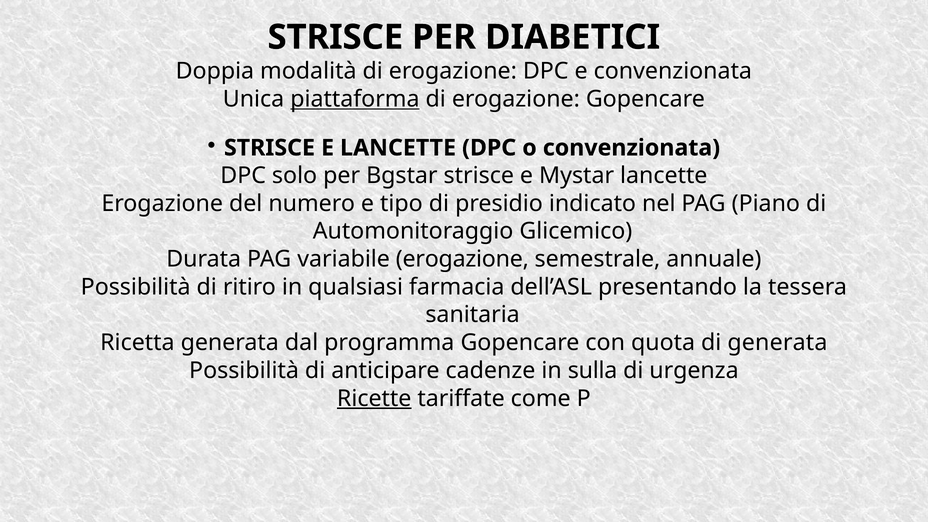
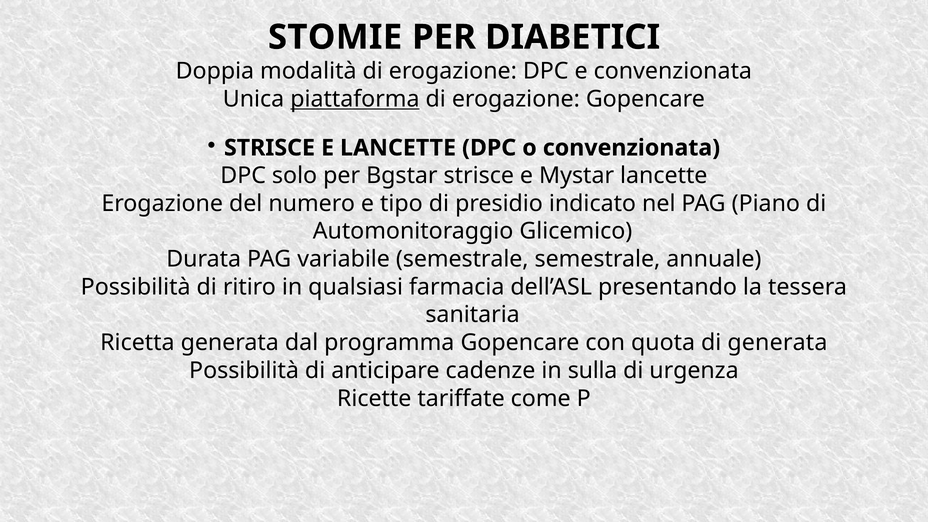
STRISCE: STRISCE -> STOMIE (335, 37)
variabile erogazione: erogazione -> semestrale (462, 259)
Ricette underline: present -> none (374, 398)
